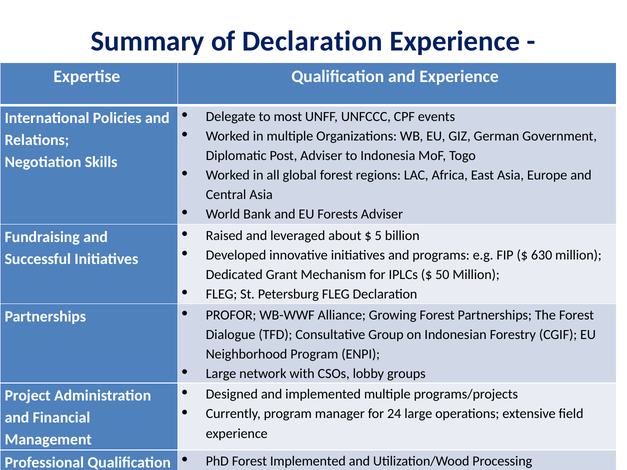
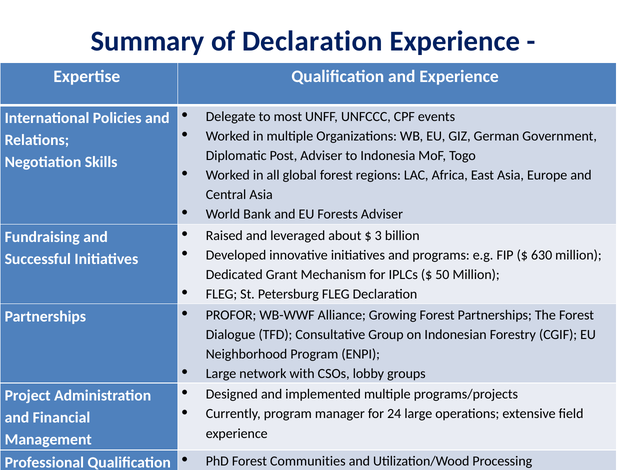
5: 5 -> 3 (378, 236)
Forest Implemented: Implemented -> Communities (308, 462)
